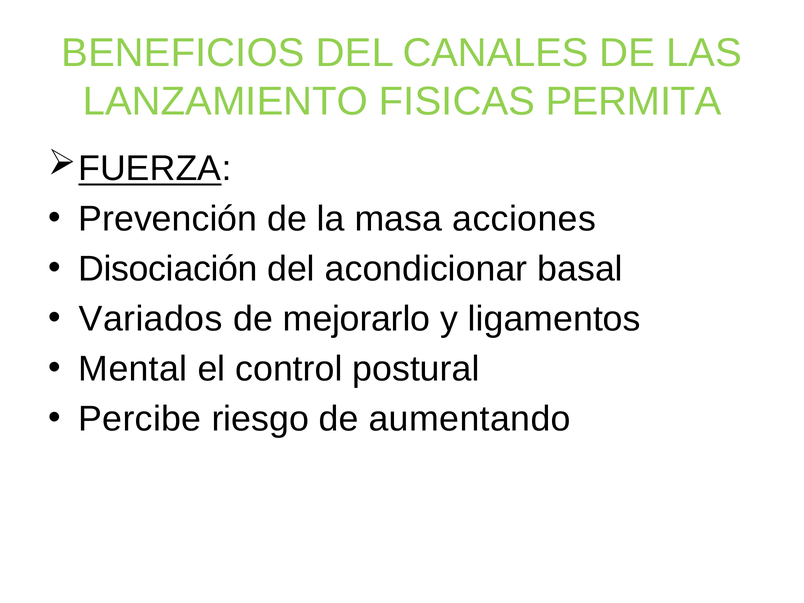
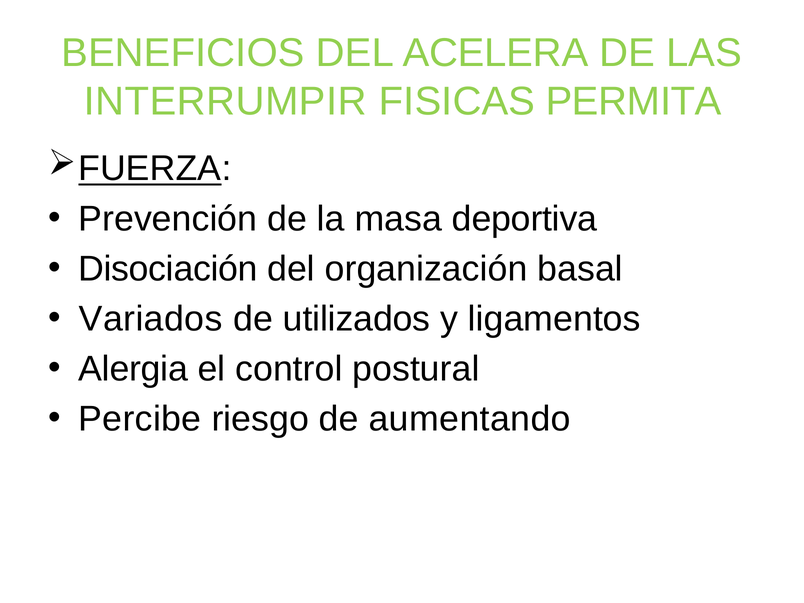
CANALES: CANALES -> ACELERA (496, 53)
LANZAMIENTO: LANZAMIENTO -> INTERRUMPIR (225, 101)
acciones: acciones -> deportiva (525, 219)
acondicionar: acondicionar -> organización (426, 269)
mejorarlo: mejorarlo -> utilizados (357, 319)
Mental: Mental -> Alergia (133, 369)
